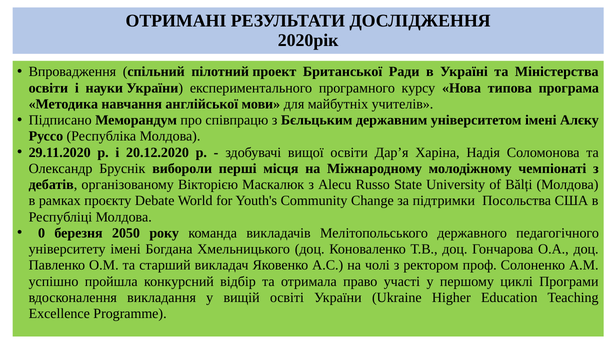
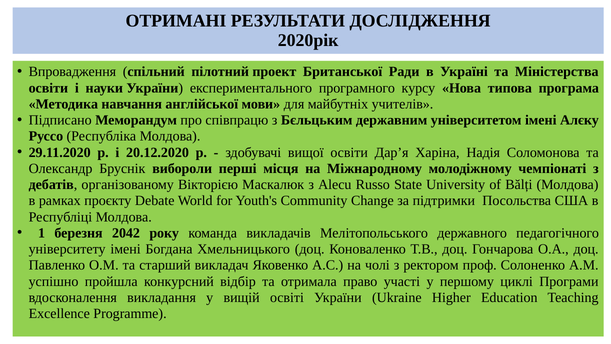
0: 0 -> 1 (42, 233)
2050: 2050 -> 2042 (126, 233)
